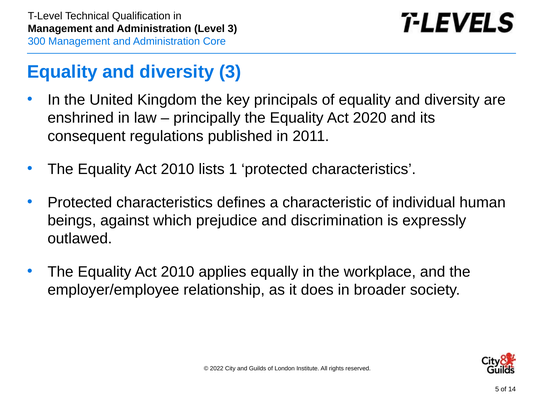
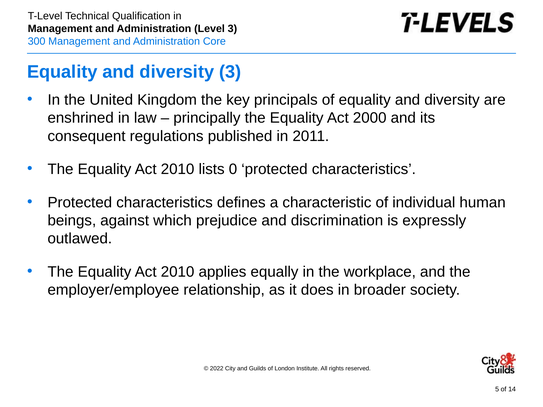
2020: 2020 -> 2000 (370, 118)
1: 1 -> 0 (233, 169)
